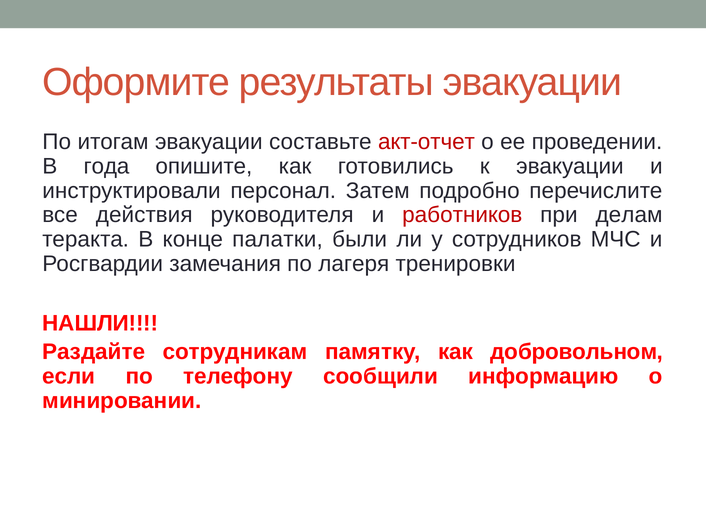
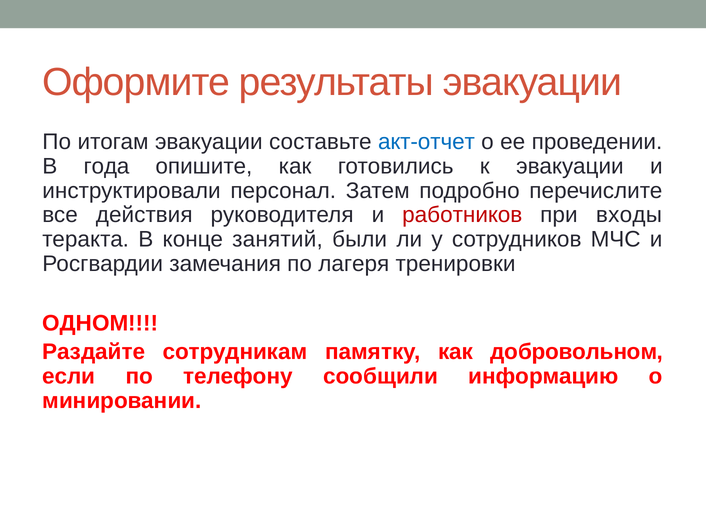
акт-отчет colour: red -> blue (426, 142)
делам: делам -> входы (629, 215)
палатки: палатки -> занятий (277, 240)
НАШЛИ: НАШЛИ -> ОДНОМ (100, 324)
